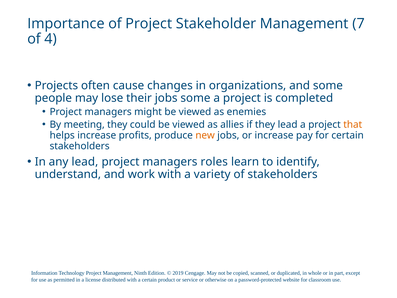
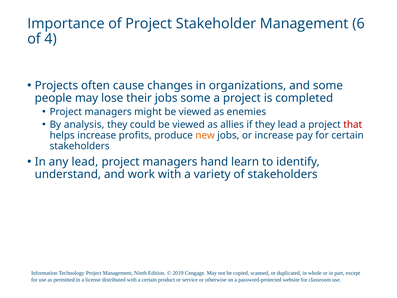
7: 7 -> 6 (359, 23)
meeting: meeting -> analysis (84, 124)
that colour: orange -> red (353, 124)
roles: roles -> hand (214, 162)
